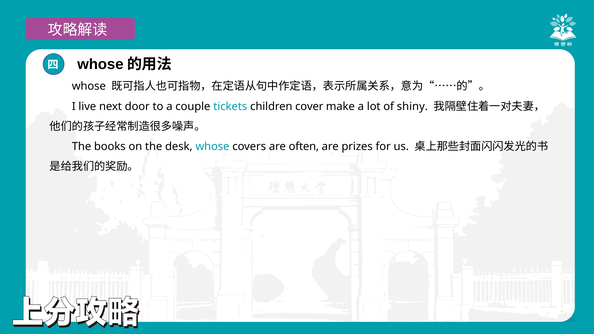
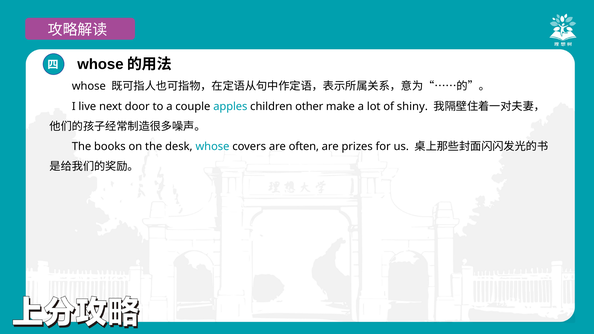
tickets: tickets -> apples (230, 106)
cover: cover -> other (309, 106)
